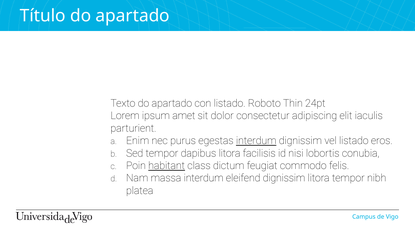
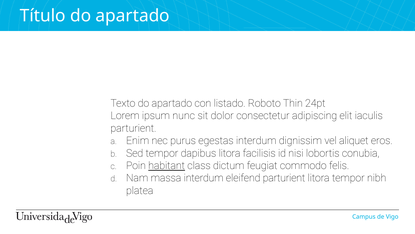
amet: amet -> nunc (184, 116)
interdum underline: present -> none (256, 140)
vel listado: listado -> aliquet (354, 140)
eleifend dignissim: dignissim -> parturient (284, 178)
